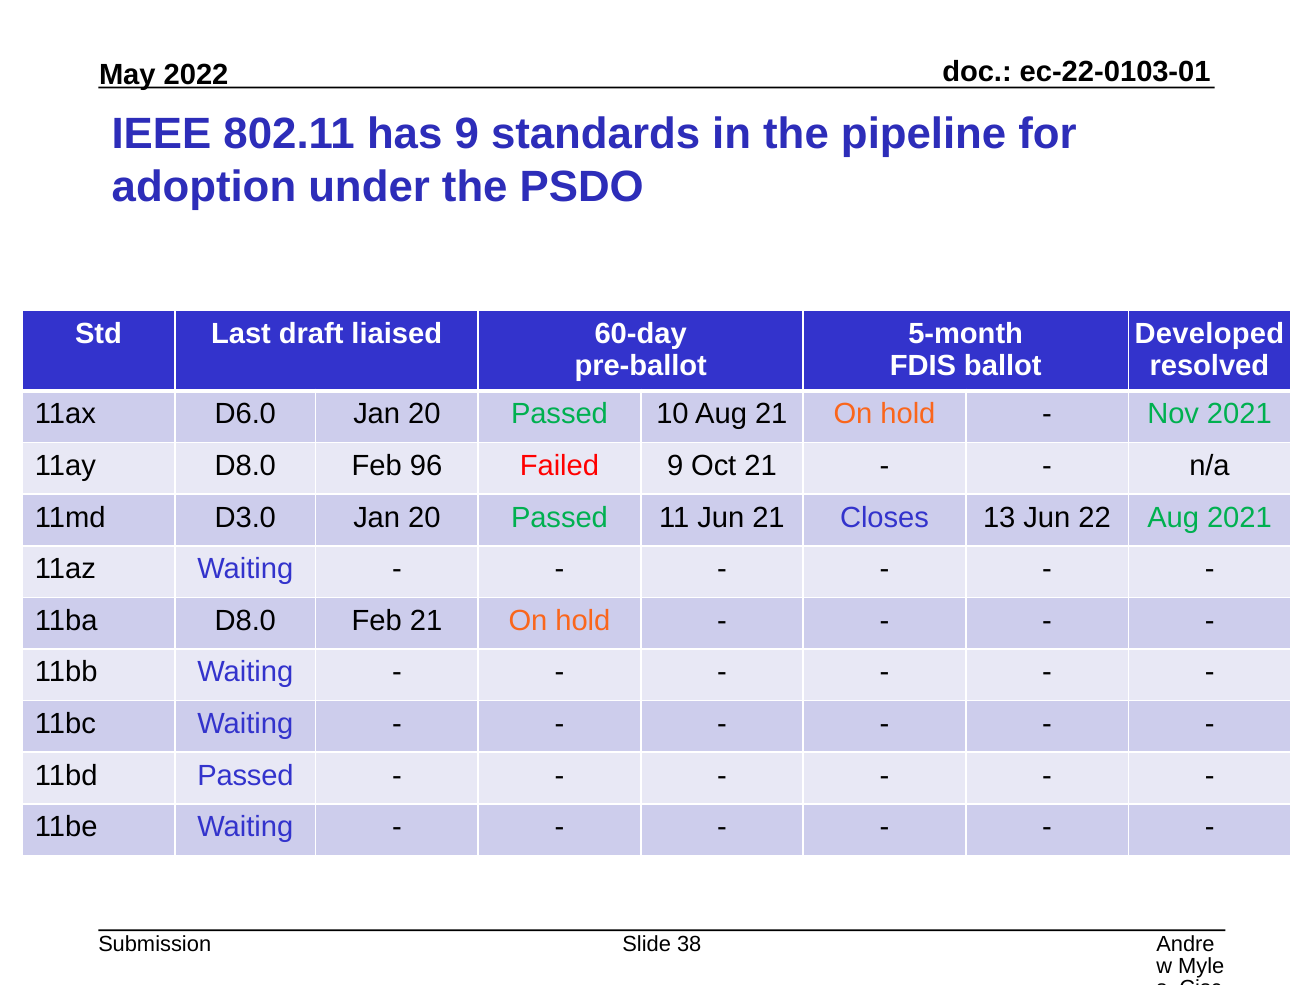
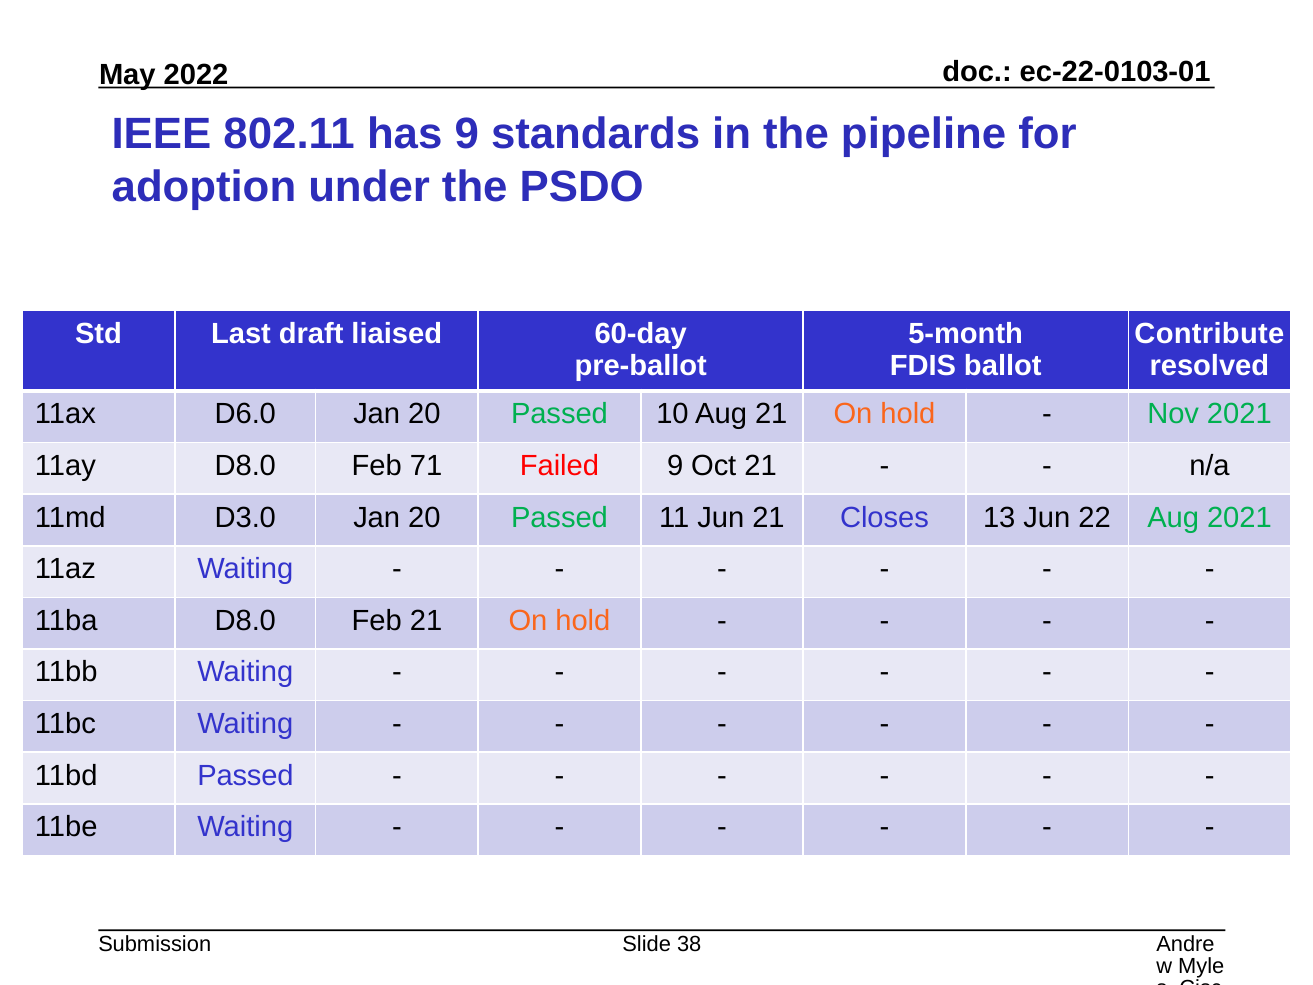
Developed: Developed -> Contribute (1209, 334)
96: 96 -> 71 (426, 466)
